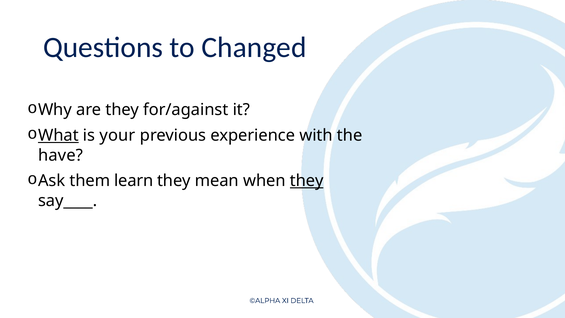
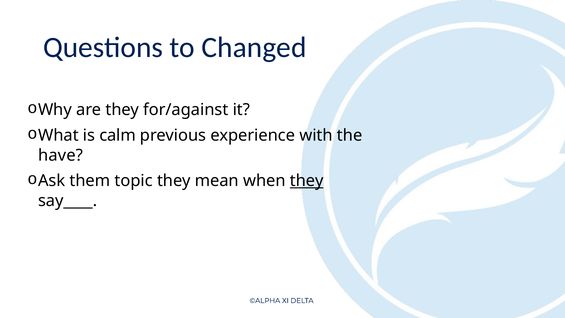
What underline: present -> none (58, 135)
your: your -> calm (118, 135)
learn: learn -> topic (134, 181)
